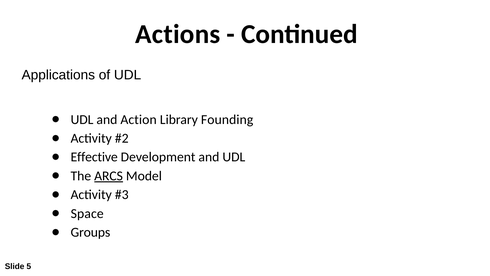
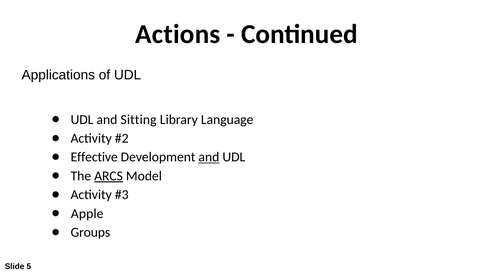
Action: Action -> Sitting (139, 119)
Founding: Founding -> Language (227, 119)
and underline: none -> present (209, 157)
Space: Space -> Apple (87, 213)
